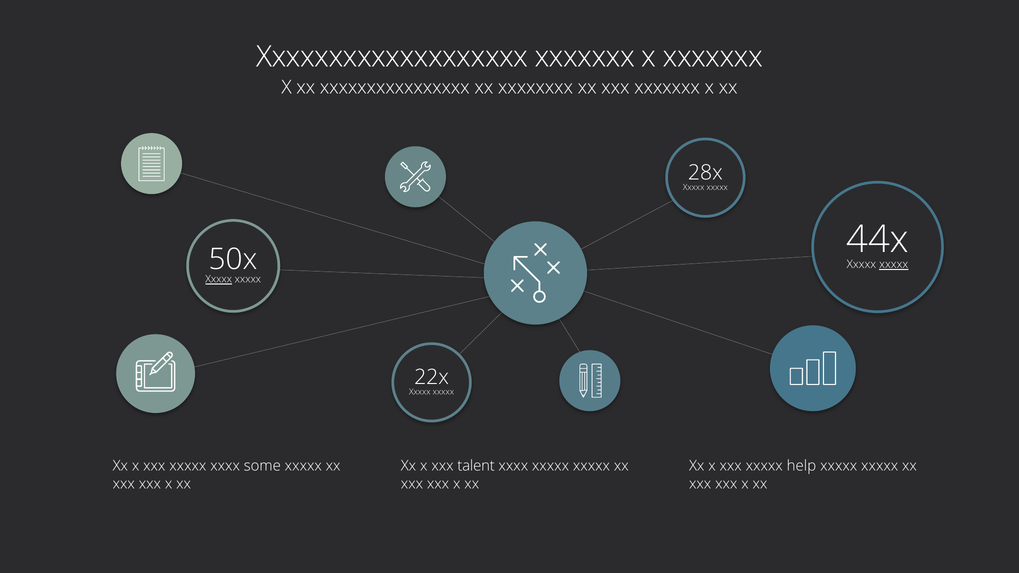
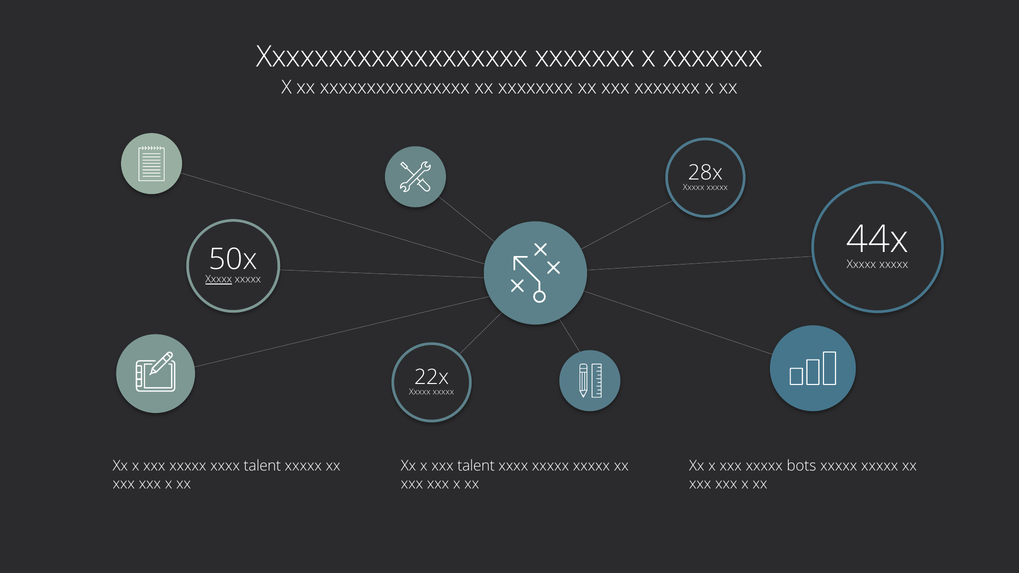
xxxxx underline: present -> none (894, 265)
xxxx some: some -> talent (262, 466)
help: help -> bots (801, 466)
